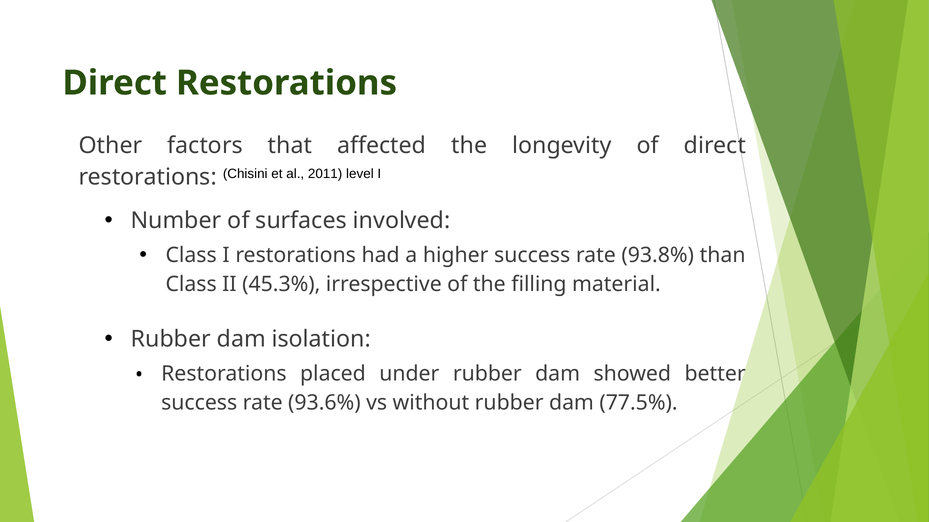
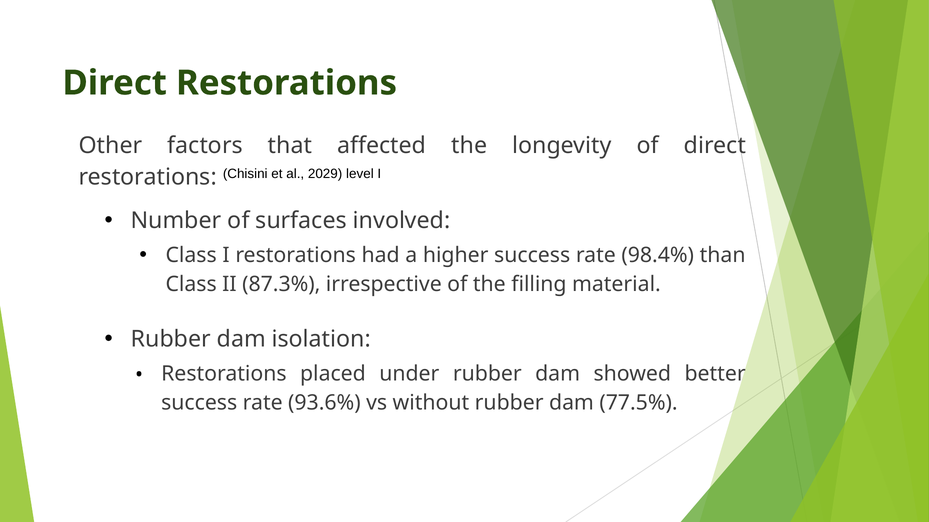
2011: 2011 -> 2029 (325, 174)
93.8%: 93.8% -> 98.4% (658, 256)
45.3%: 45.3% -> 87.3% (281, 285)
